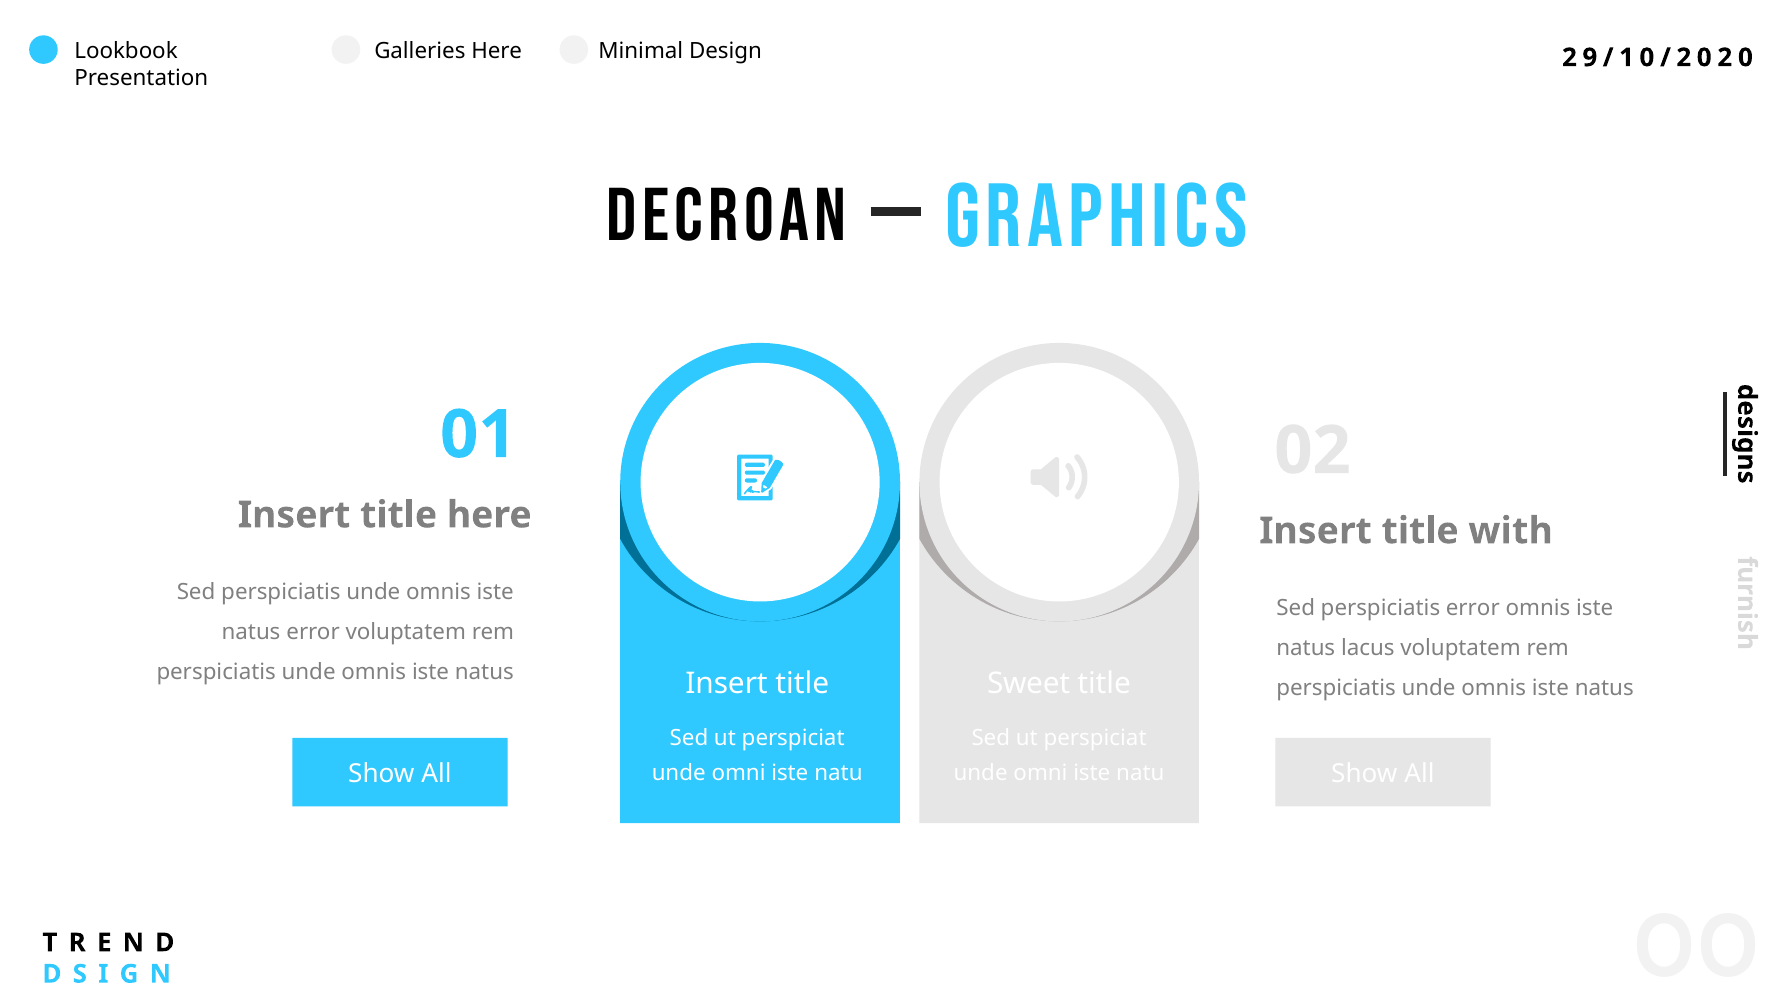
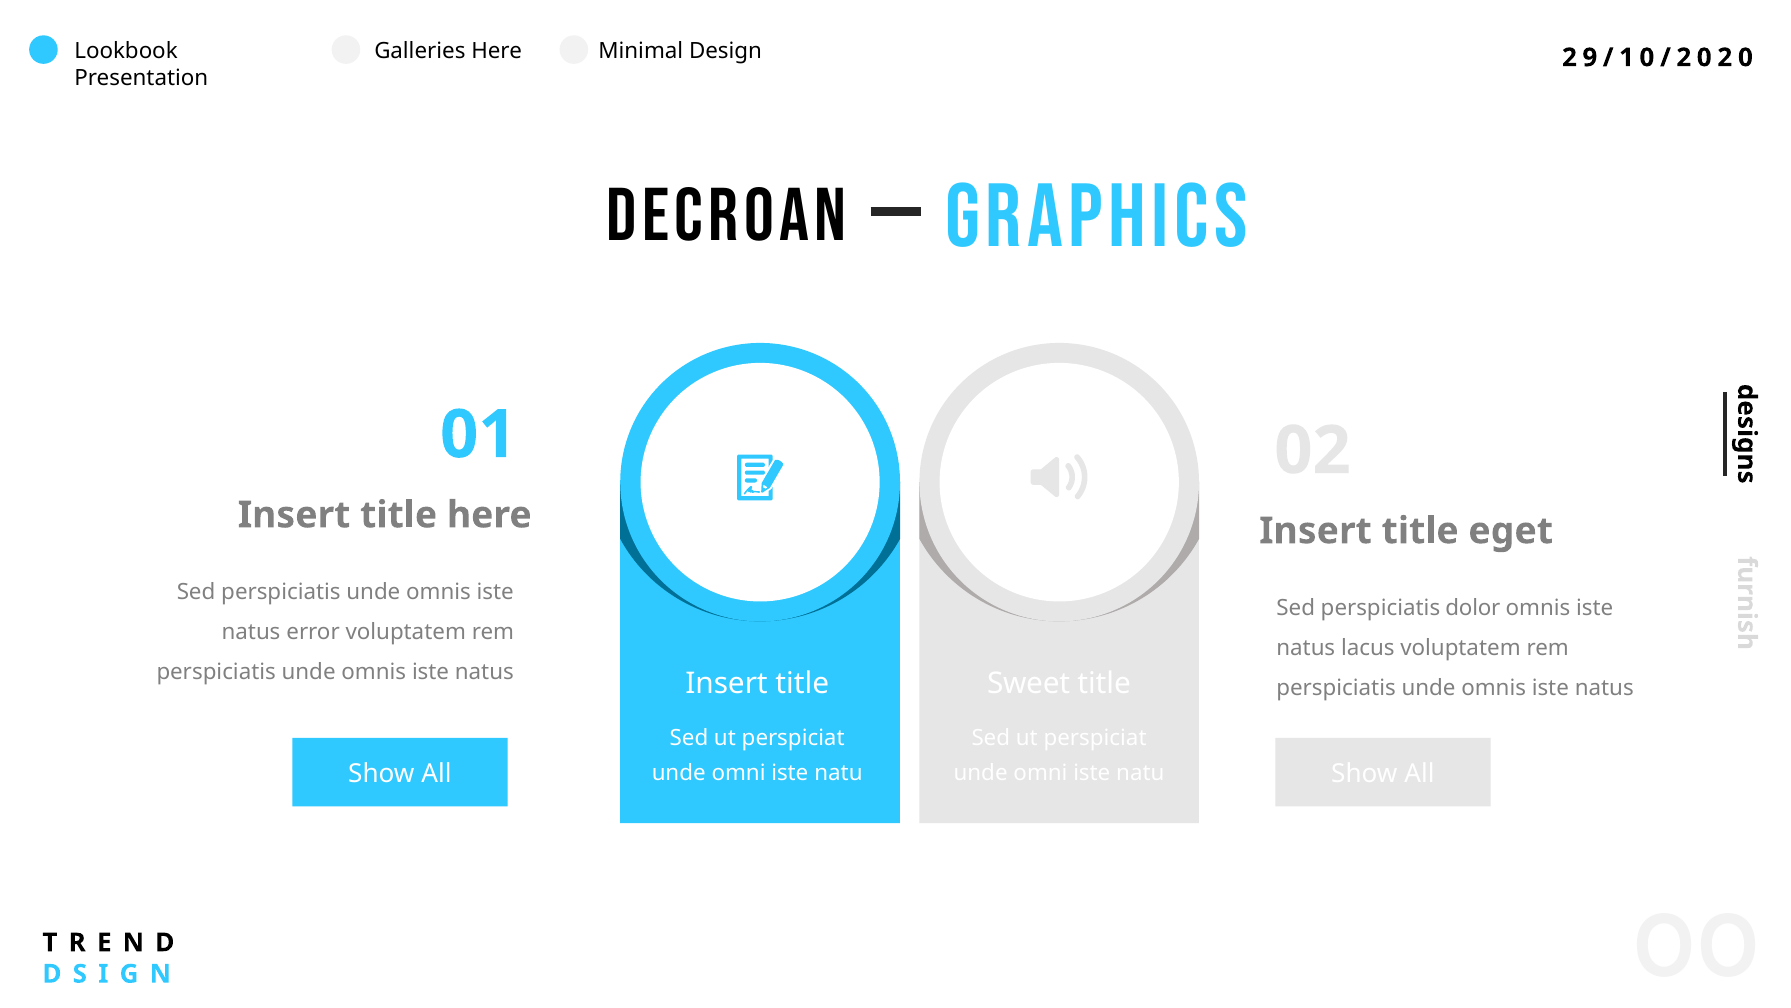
with: with -> eget (1511, 531)
perspiciatis error: error -> dolor (1473, 607)
